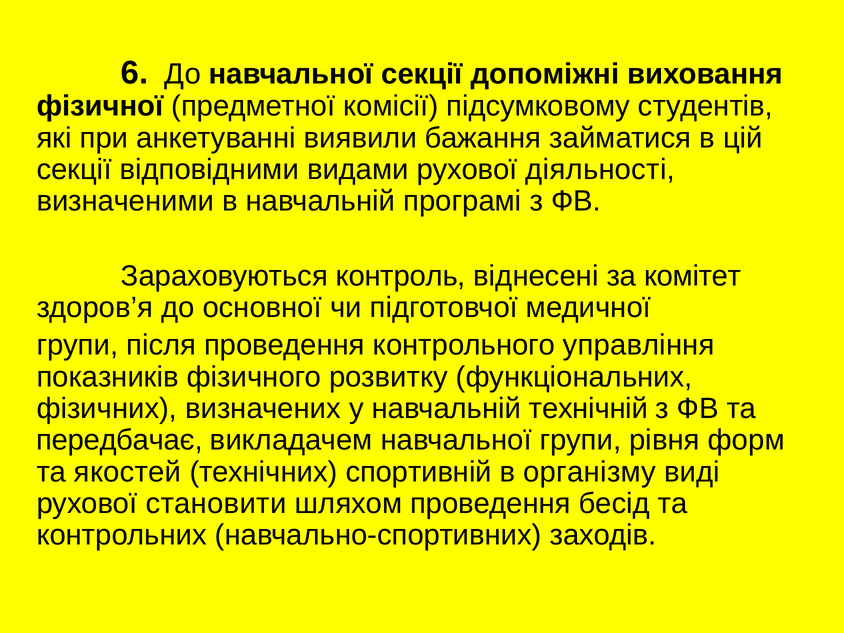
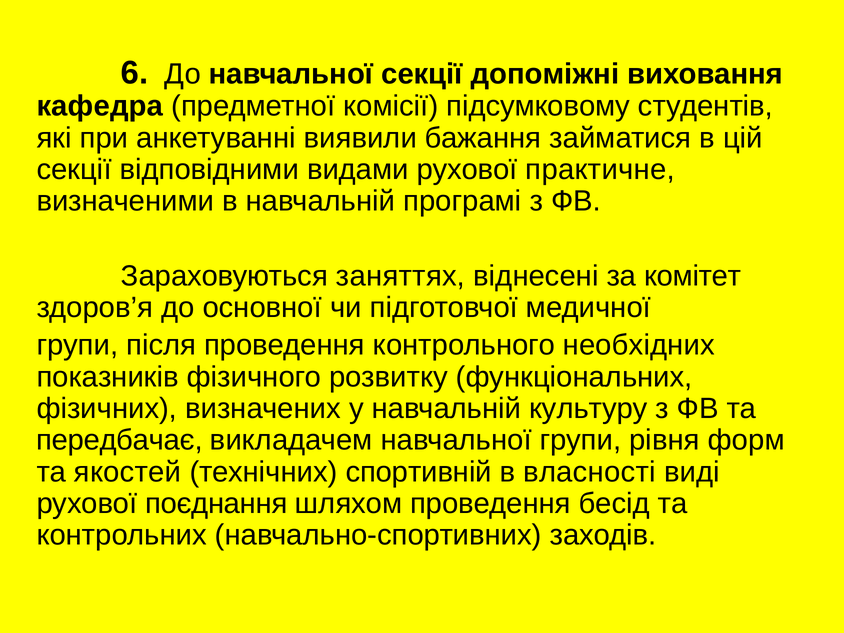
фізичної: фізичної -> кафедра (100, 106)
діяльності: діяльності -> практичне (600, 170)
контроль: контроль -> заняттях (401, 276)
управління: управління -> необхідних (639, 345)
технічній: технічній -> культуру (588, 409)
організму: організму -> власності (590, 472)
становити: становити -> поєднання (216, 503)
